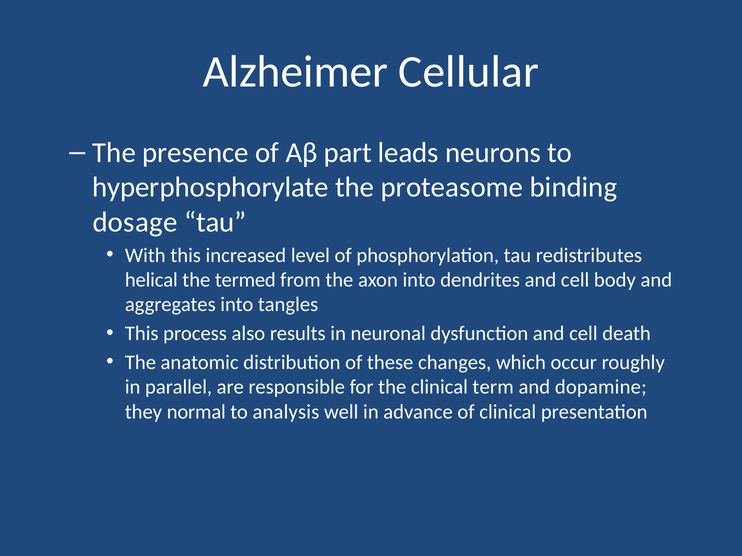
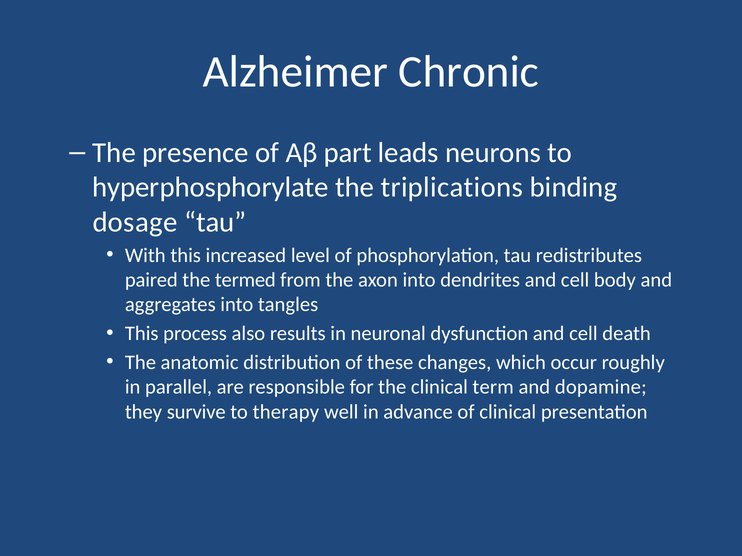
Cellular: Cellular -> Chronic (469, 72)
proteasome: proteasome -> triplications (452, 188)
helical: helical -> paired (151, 280)
normal: normal -> survive (196, 412)
analysis: analysis -> therapy (286, 412)
